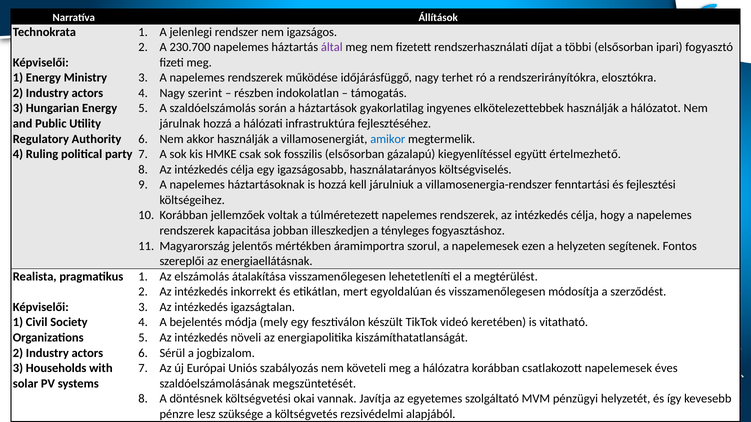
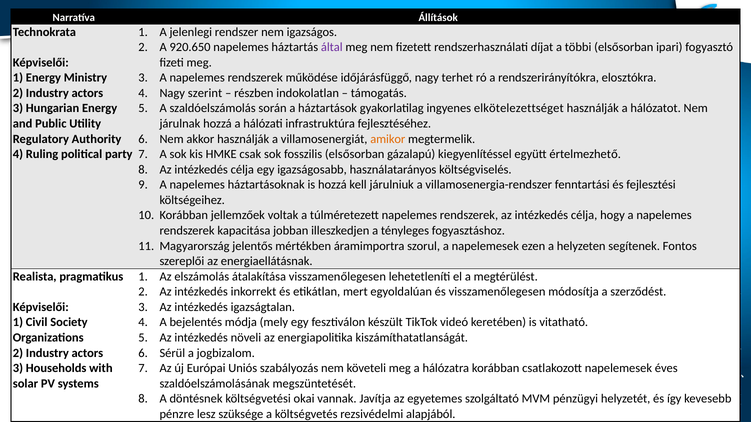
230.700: 230.700 -> 920.650 (190, 47)
elkötelezettebbek: elkötelezettebbek -> elkötelezettséget (519, 108)
amikor colour: blue -> orange (388, 139)
